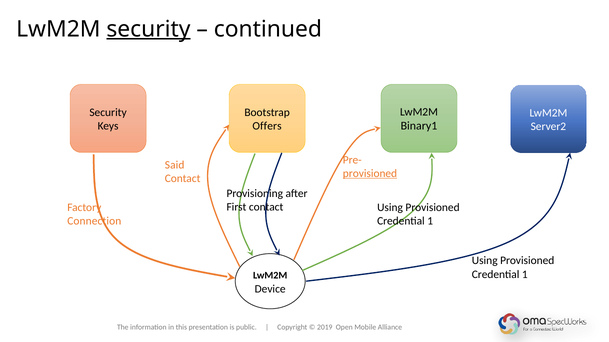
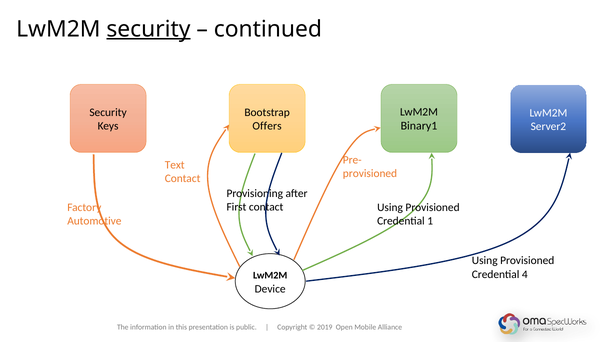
Said: Said -> Text (175, 165)
provisioned underline: present -> none (370, 174)
Connection: Connection -> Automotive (94, 222)
1: 1 -> 4 (525, 275)
